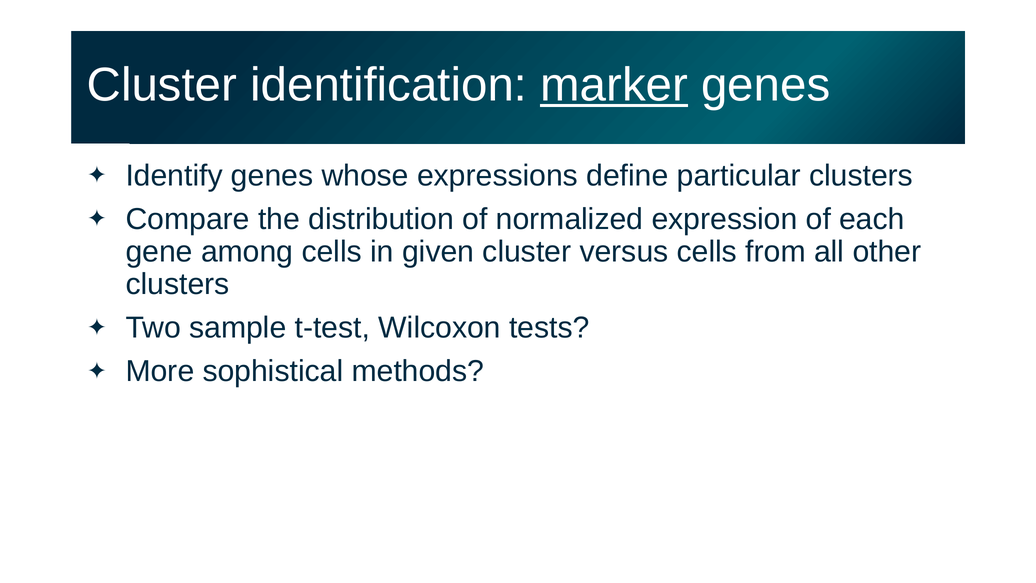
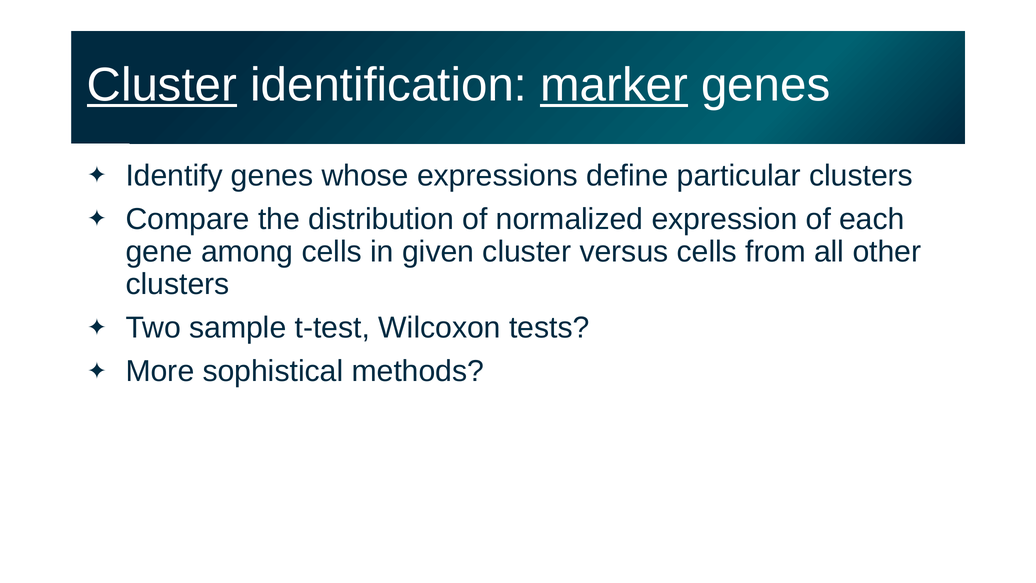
Cluster underline: none -> present (162, 85)
